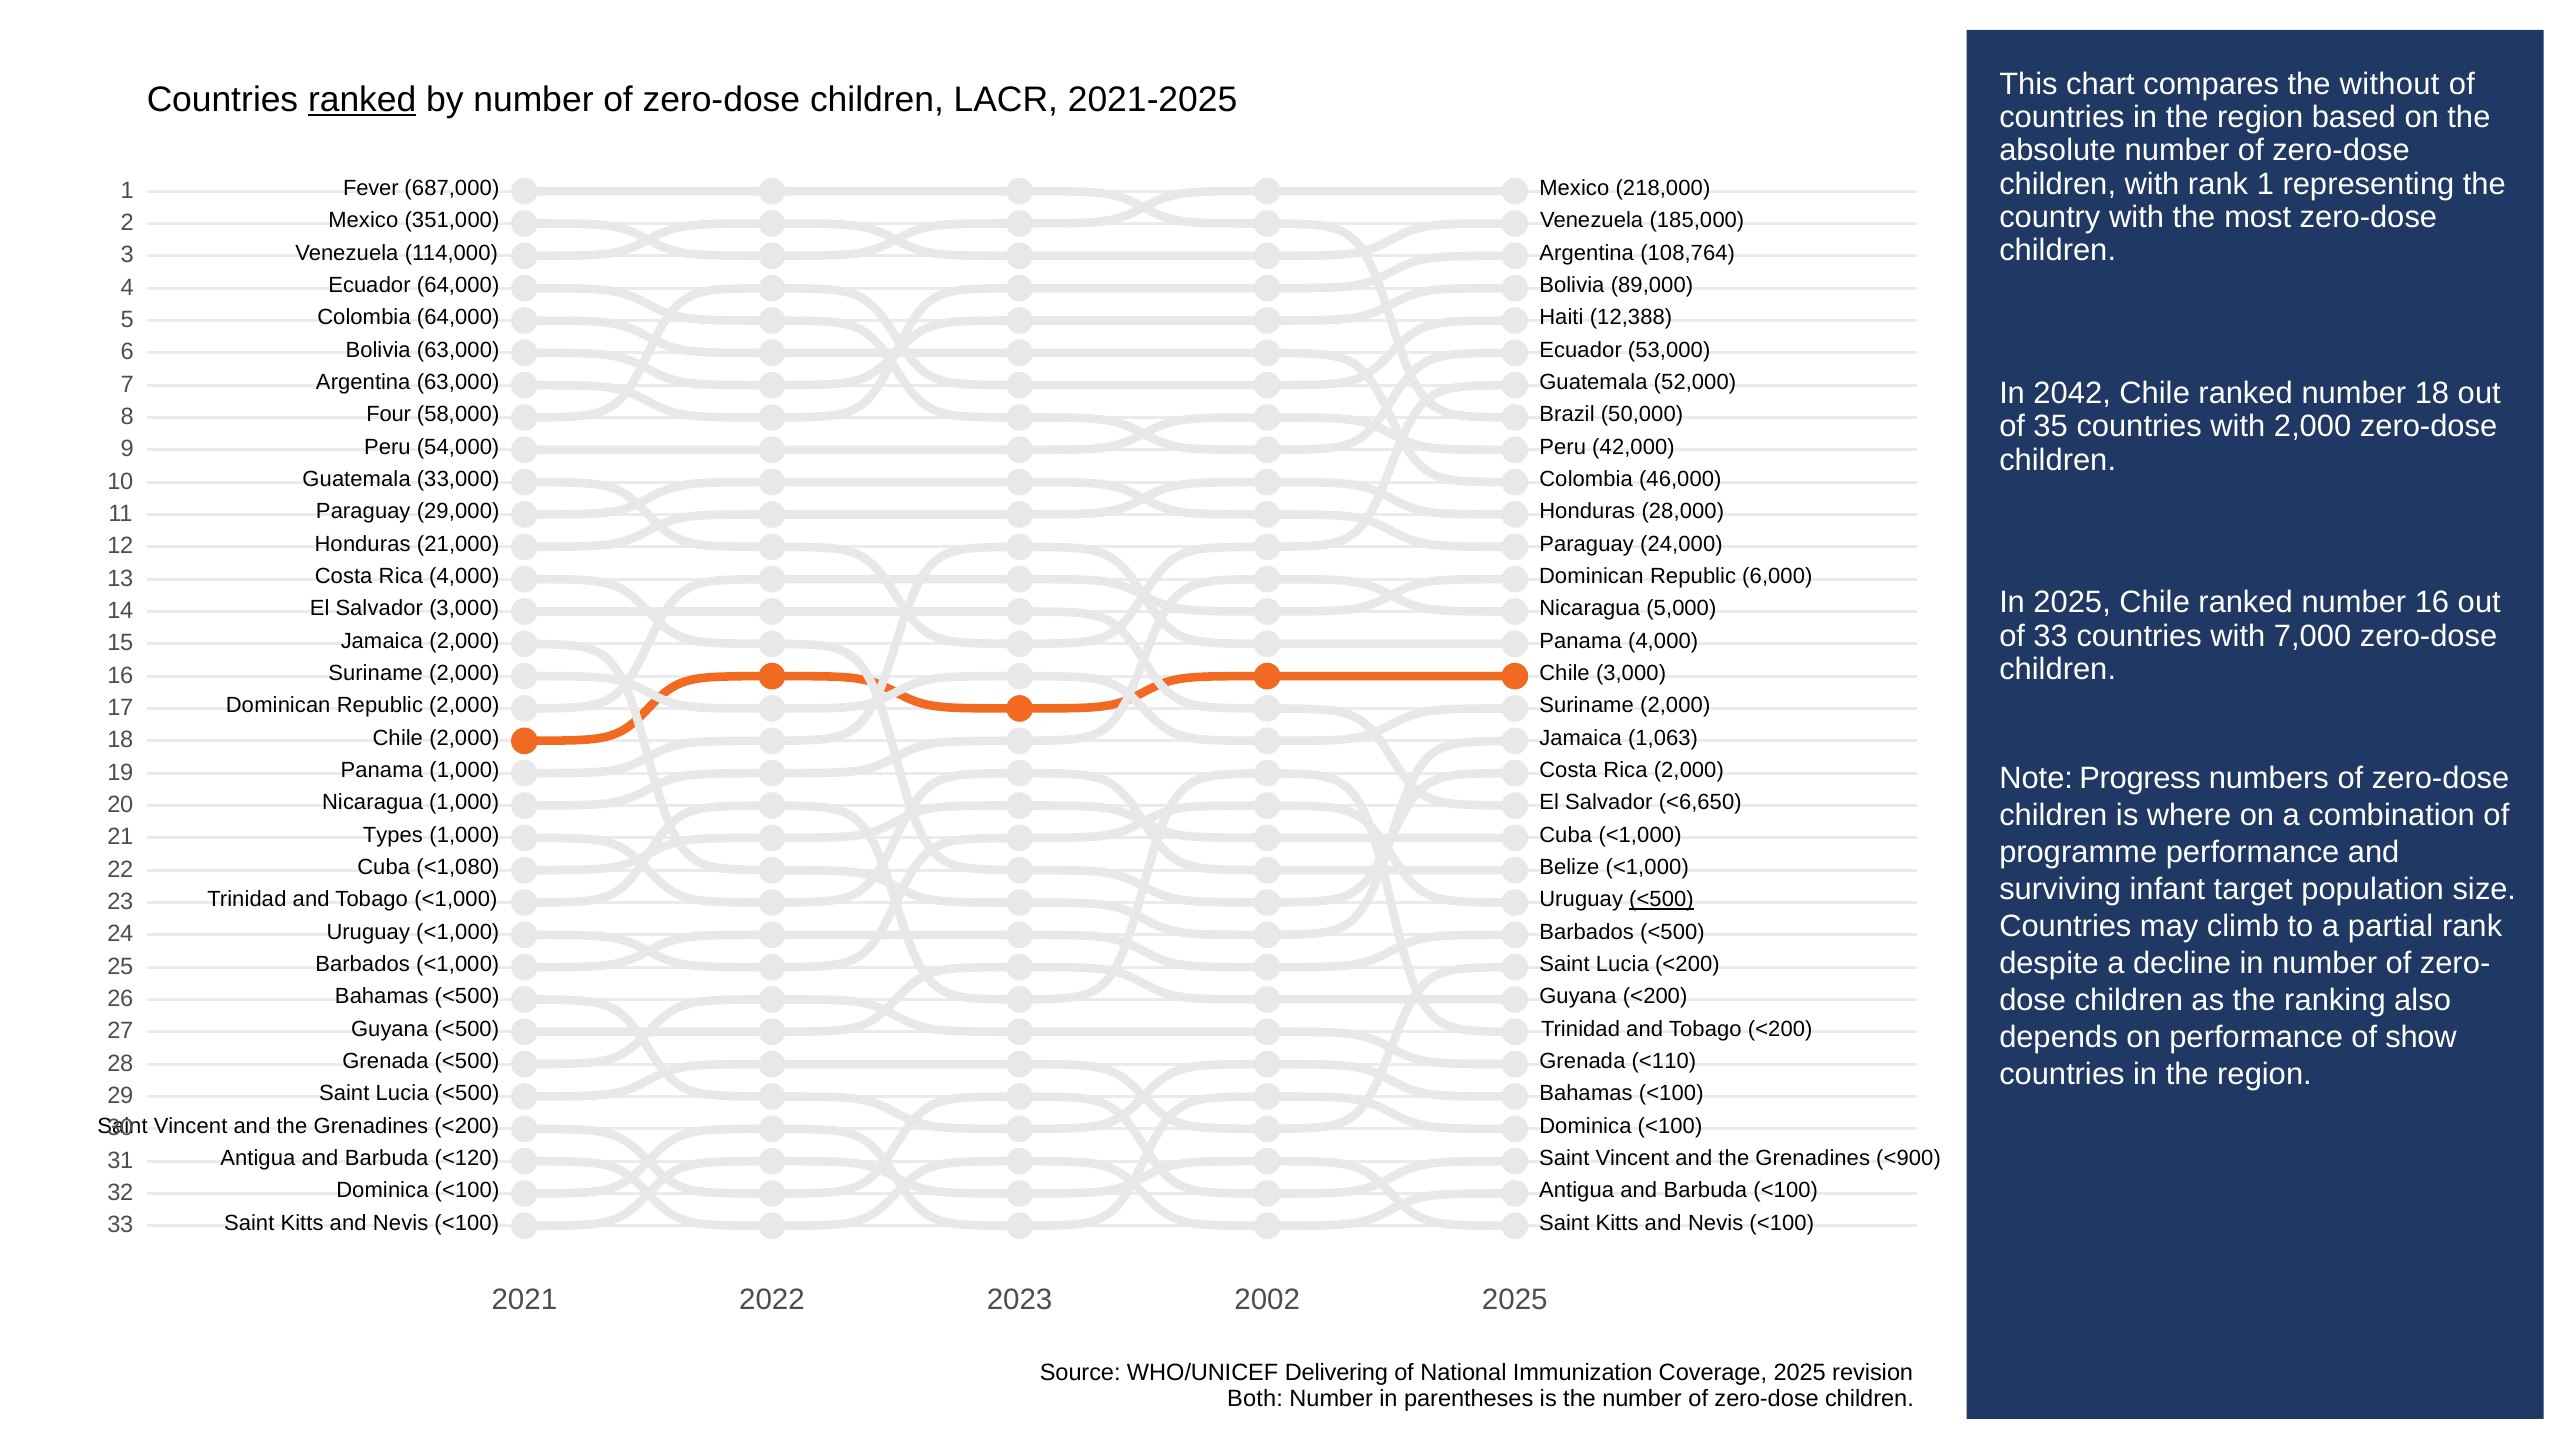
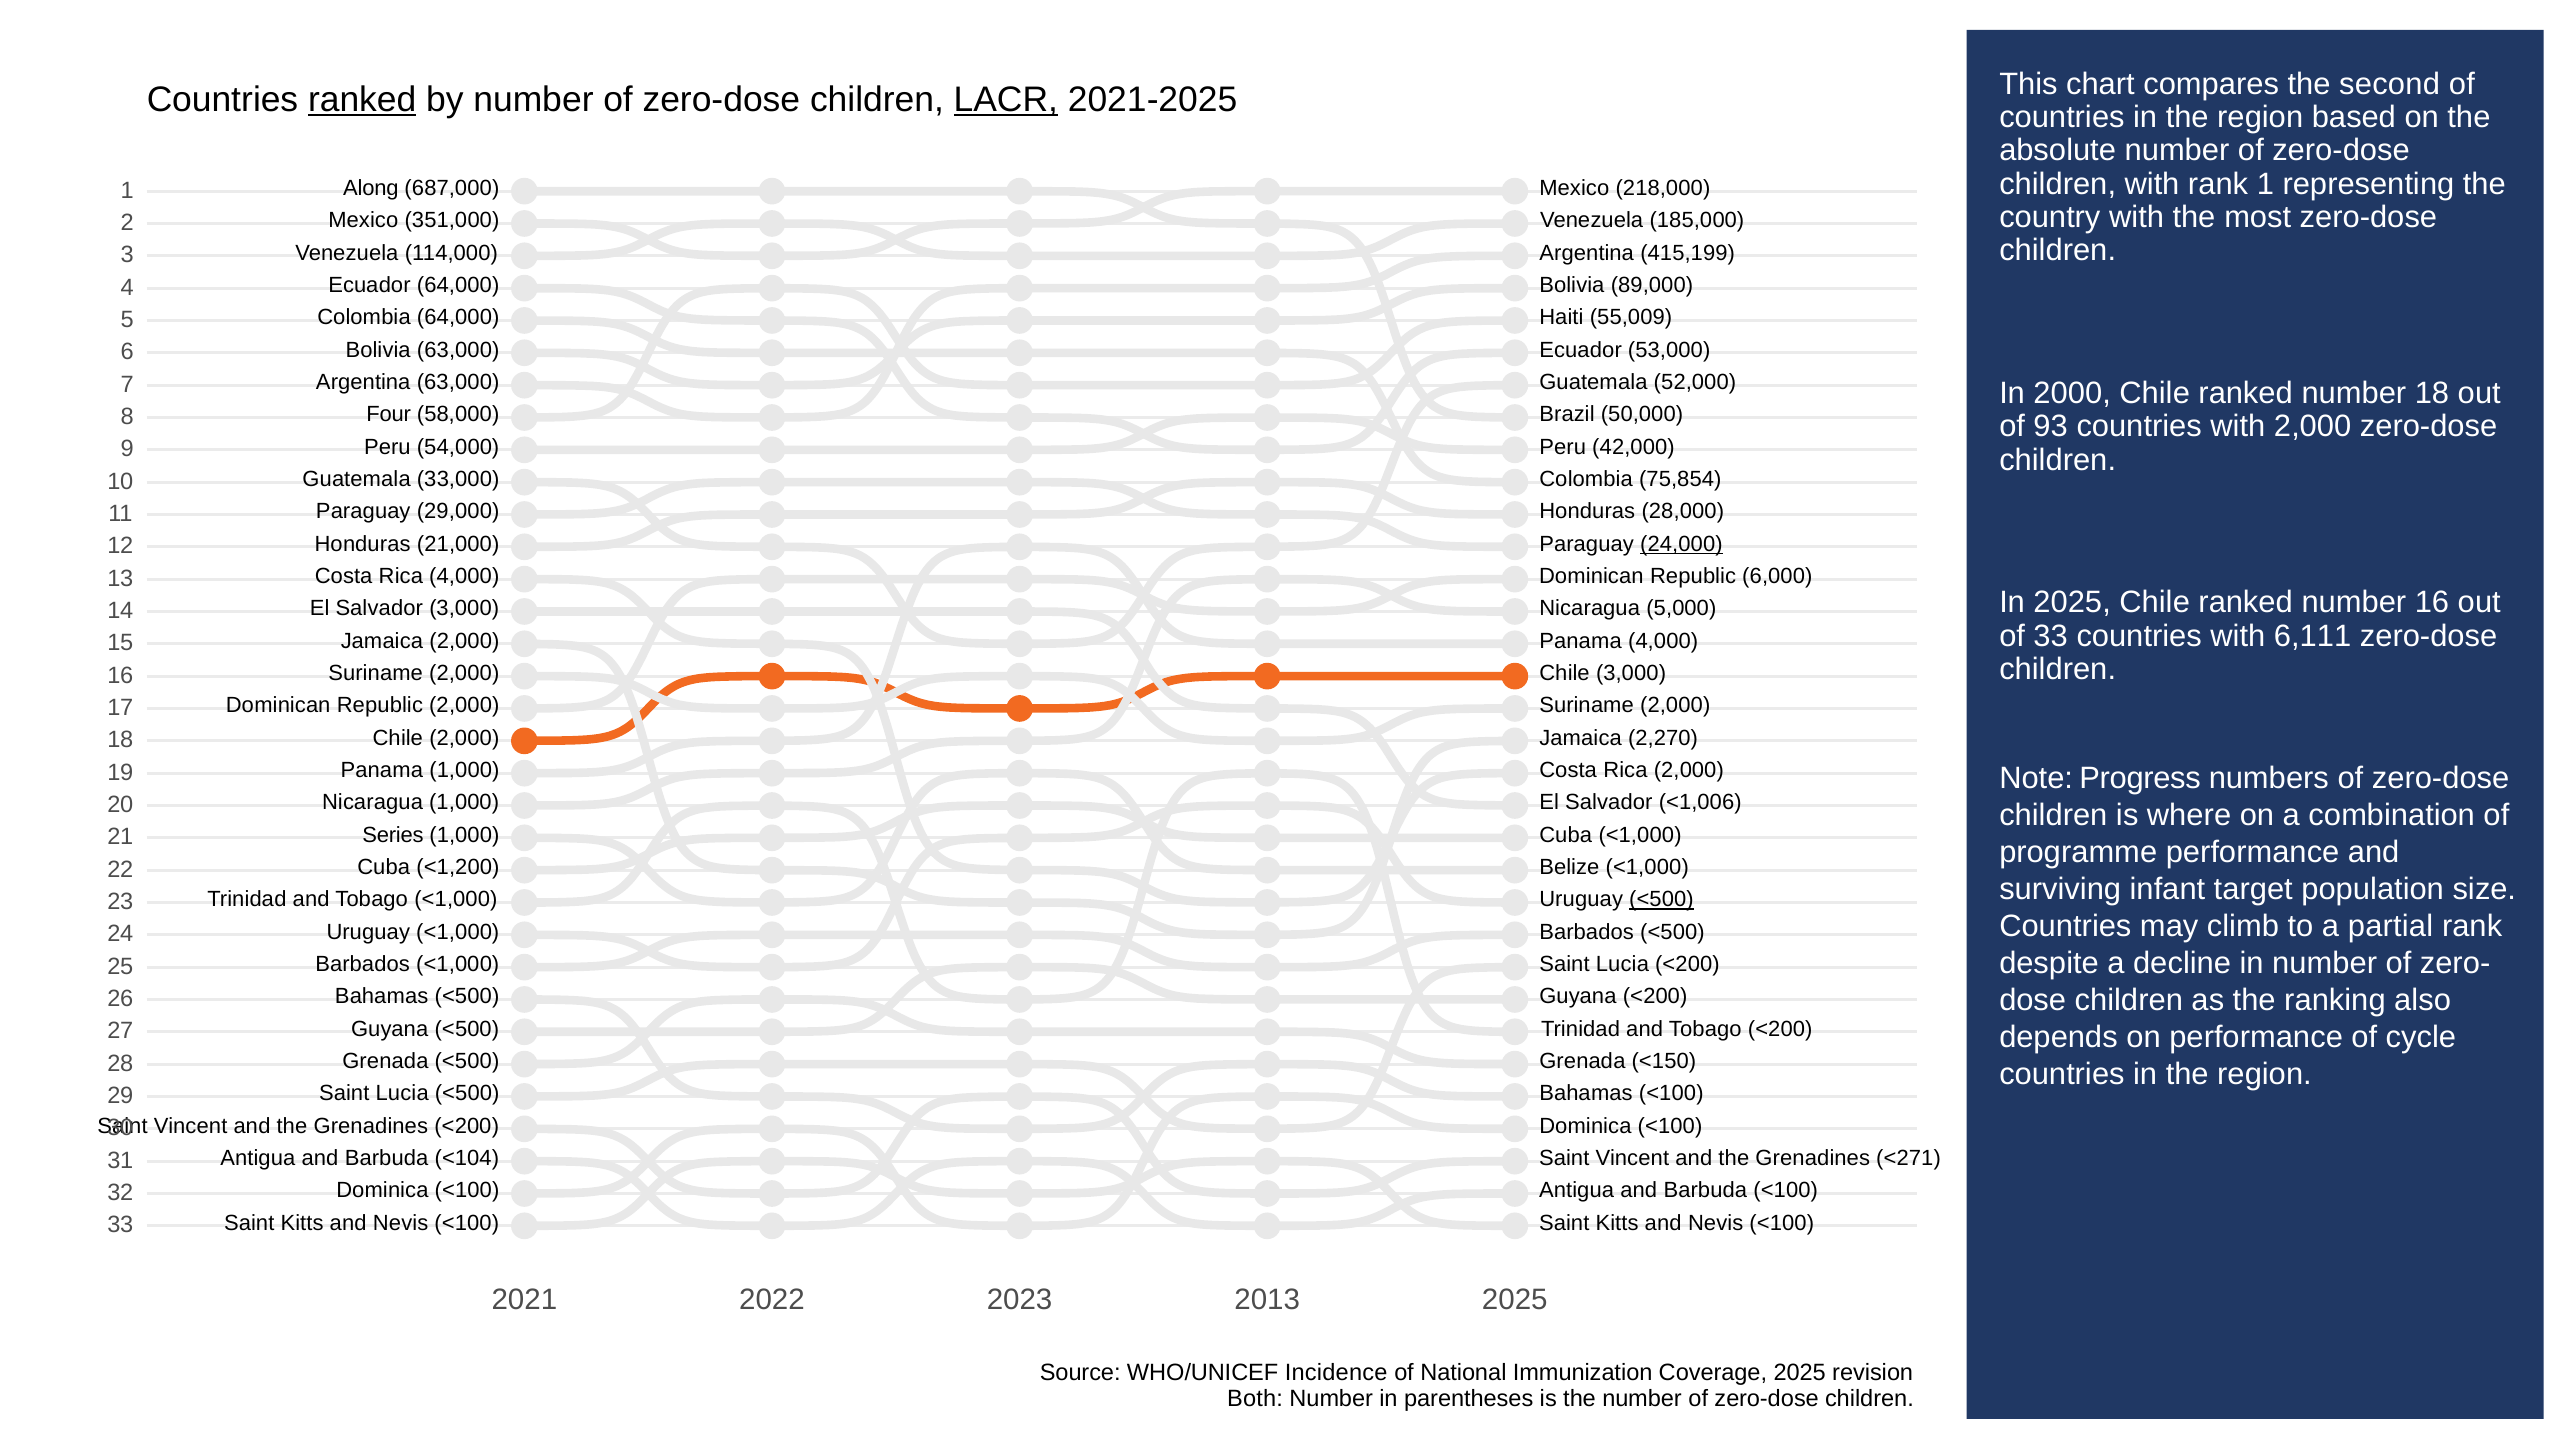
without: without -> second (2390, 84)
LACR underline: none -> present (1006, 100)
Fever: Fever -> Along (371, 188)
108,764: 108,764 -> 415,199 (1688, 253)
12,388: 12,388 -> 55,009 (1631, 317)
2042: 2042 -> 2000 (2072, 393)
35: 35 -> 93 (2051, 427)
46,000: 46,000 -> 75,854 (1680, 479)
24,000 underline: none -> present (1681, 544)
7,000: 7,000 -> 6,111 (2313, 636)
1,063: 1,063 -> 2,270 (1663, 738)
<6,650: <6,650 -> <1,006 (1700, 803)
Types: Types -> Series (393, 835)
<1,080: <1,080 -> <1,200 (458, 867)
show: show -> cycle (2421, 1037)
<110: <110 -> <150 (1664, 1061)
<120: <120 -> <104 (467, 1158)
<900: <900 -> <271 (1908, 1158)
2002: 2002 -> 2013 (1267, 1300)
Delivering: Delivering -> Incidence (1336, 1373)
